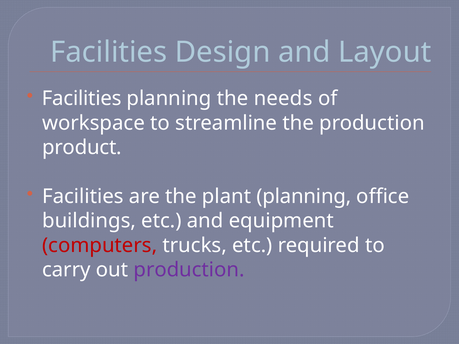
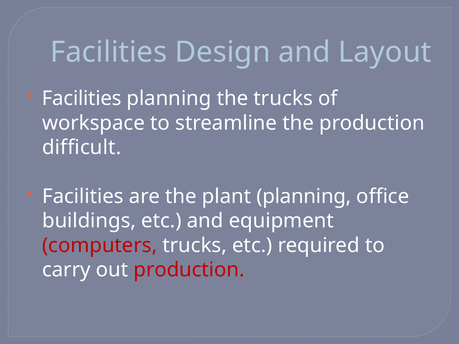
the needs: needs -> trucks (283, 99)
product: product -> difficult (82, 148)
production colour: purple -> red (189, 270)
